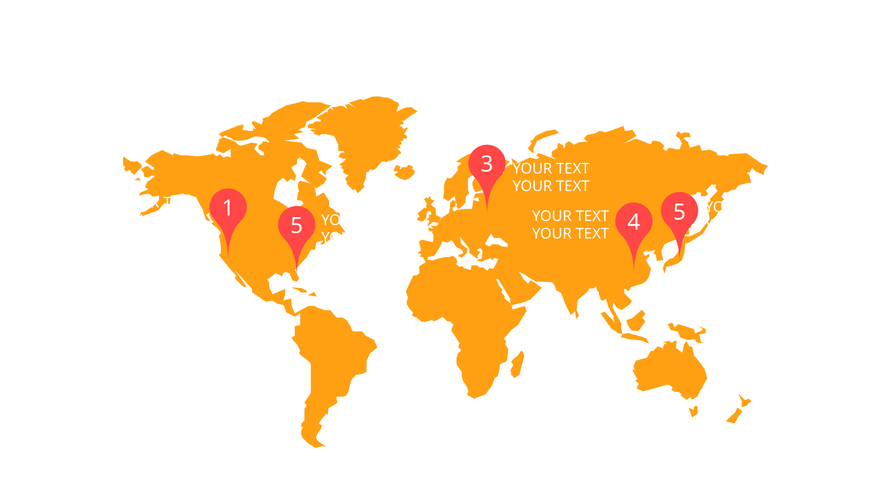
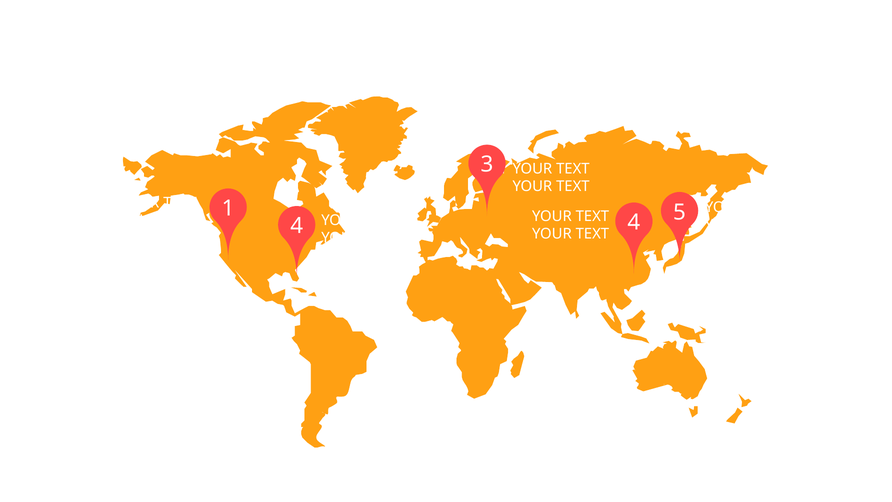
5: 5 -> 4 (297, 226)
